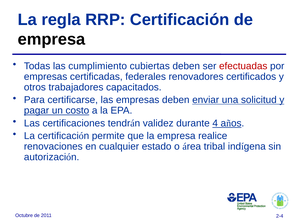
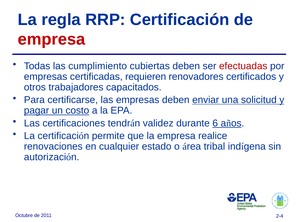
empresa colour: black -> red (52, 39)
federales: federales -> requieren (146, 77)
4: 4 -> 6 (215, 123)
